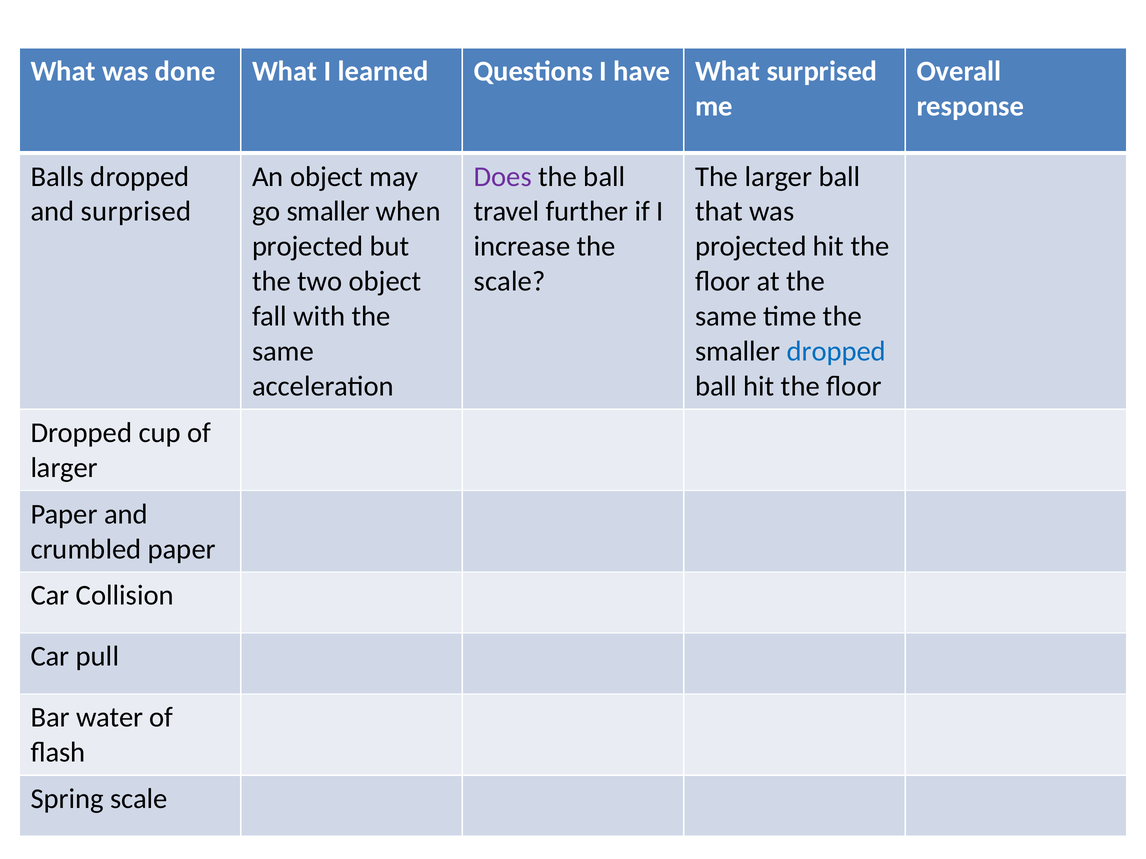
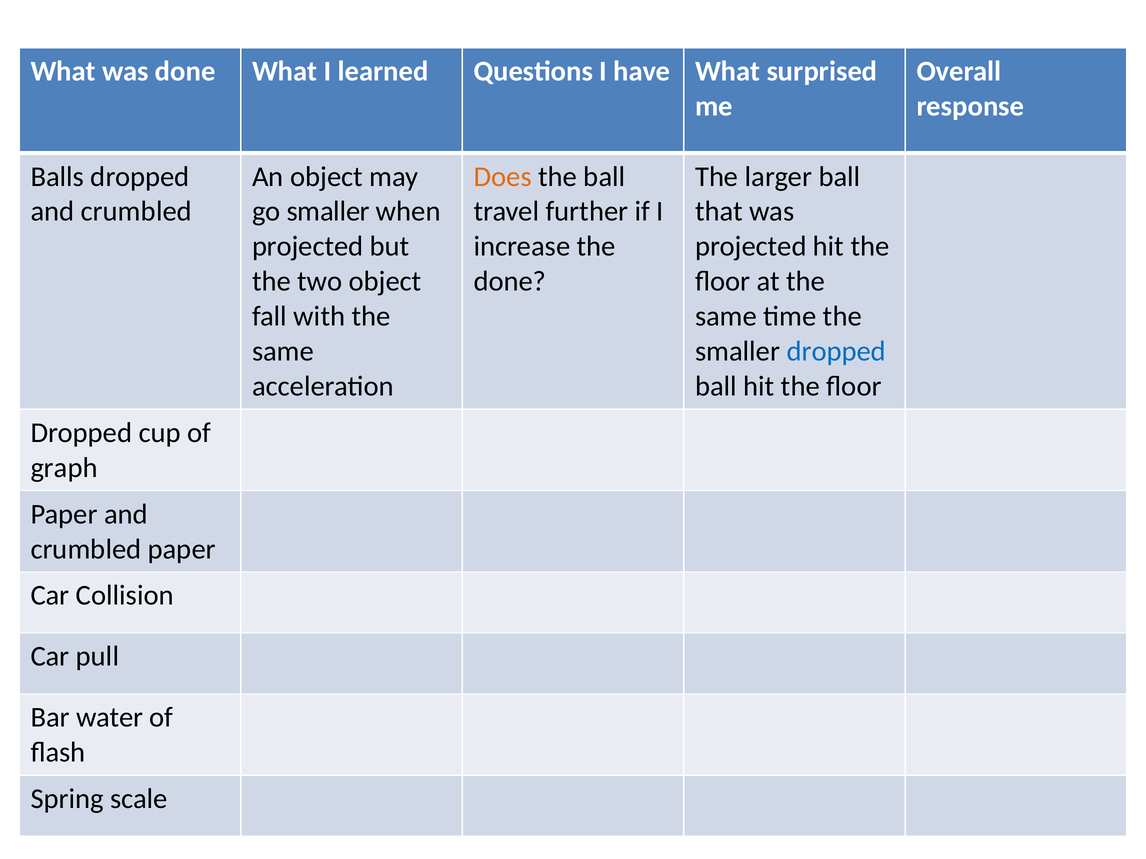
Does colour: purple -> orange (503, 177)
surprised: surprised -> crumbled (136, 212)
scale: scale -> done (510, 282)
larger: larger -> graph (64, 468)
